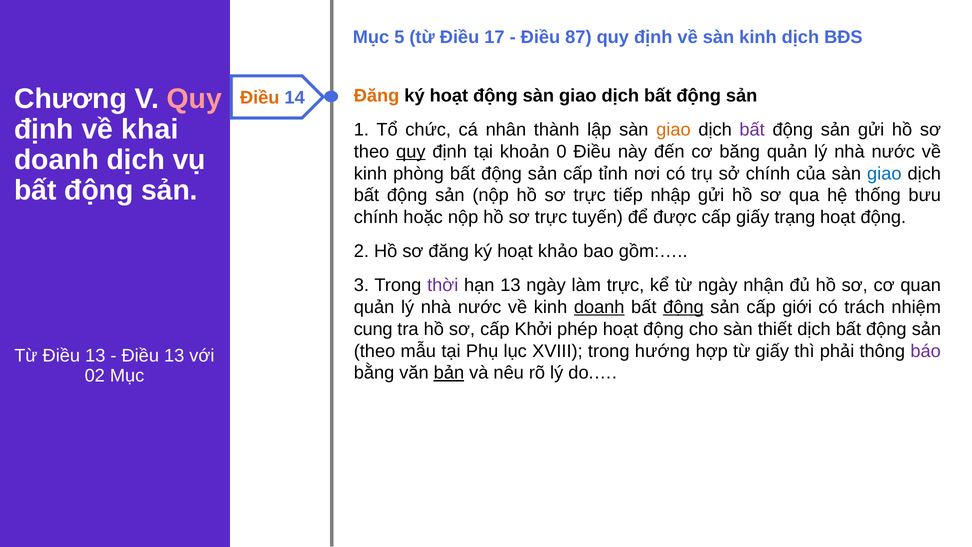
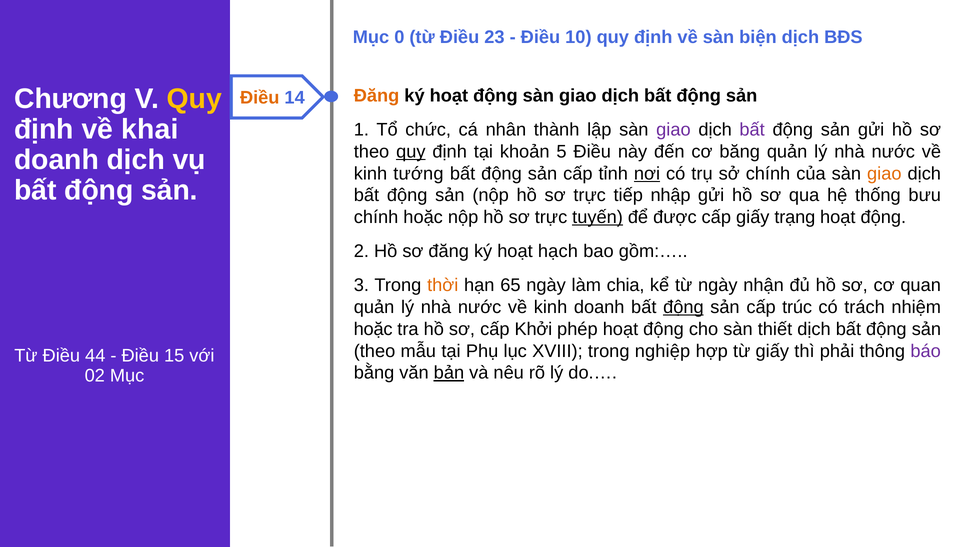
5: 5 -> 0 (399, 37)
17: 17 -> 23 (494, 37)
87: 87 -> 10 (578, 37)
sàn kinh: kinh -> biện (758, 37)
Quy colour: pink -> yellow (194, 99)
giao colour: orange -> purple (673, 130)
0: 0 -> 5 (561, 152)
phòng: phòng -> tướng (418, 173)
nơi underline: none -> present (647, 173)
giao colour: blue -> orange (884, 173)
tuyến underline: none -> present (598, 217)
khảo: khảo -> hạch (558, 251)
thời colour: purple -> orange (443, 285)
hạn 13: 13 -> 65 (510, 285)
làm trực: trực -> chia (626, 285)
doanh underline: present -> none (599, 307)
giới: giới -> trúc (797, 307)
cung: cung -> hoặc (373, 329)
hướng: hướng -> nghiệp (662, 351)
Từ Điều 13: 13 -> 44 (95, 356)
13: 13 -> 15 (174, 356)
